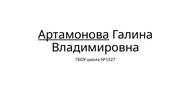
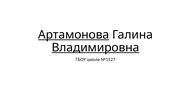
Владимировна underline: none -> present (95, 48)
